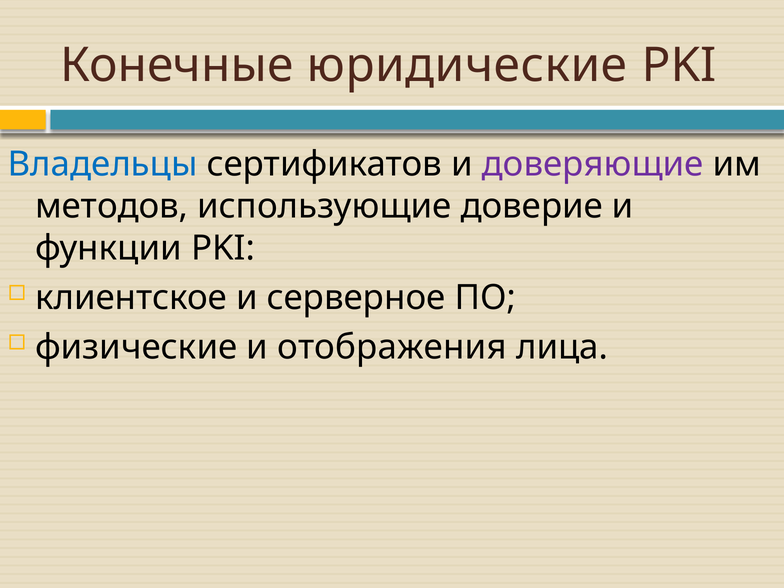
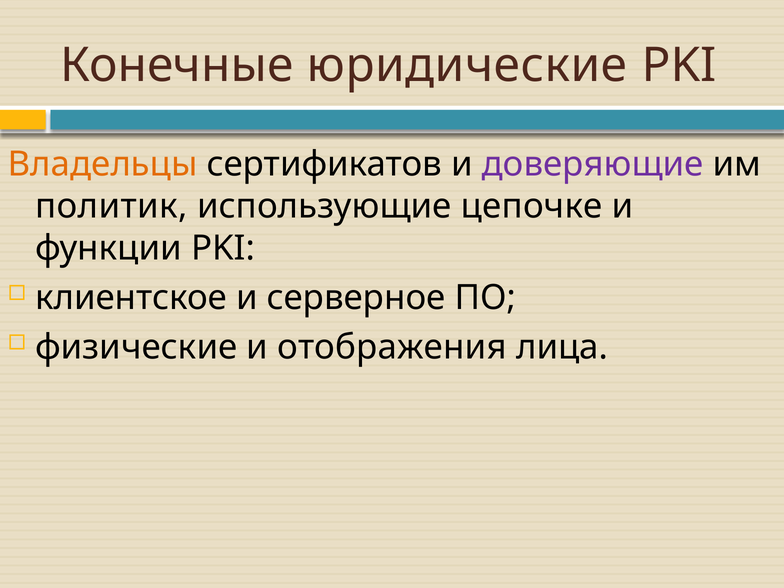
Владельцы colour: blue -> orange (103, 164)
методов: методов -> политик (111, 206)
доверие: доверие -> цепочке (532, 206)
